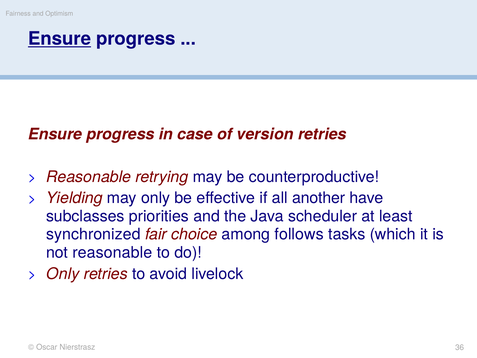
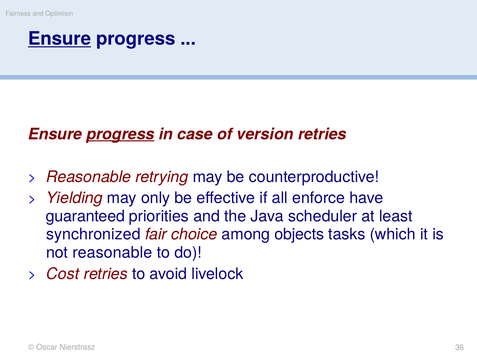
progress underline: none -> present (120, 134)
another: another -> enforce (319, 198)
subclasses: subclasses -> guaranteed (85, 216)
follows: follows -> objects (299, 234)
Only: Only -> Cost (63, 274)
